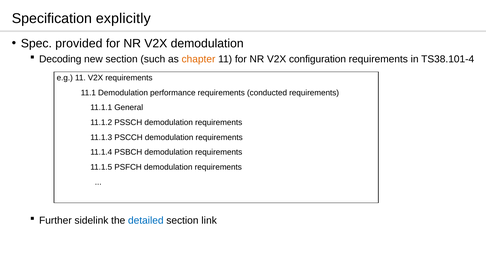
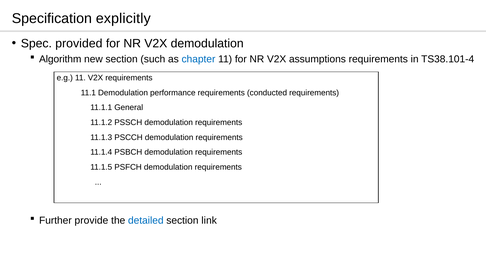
Decoding: Decoding -> Algorithm (60, 59)
chapter colour: orange -> blue (198, 59)
configuration: configuration -> assumptions (317, 59)
sidelink: sidelink -> provide (91, 221)
